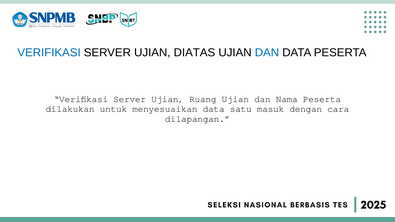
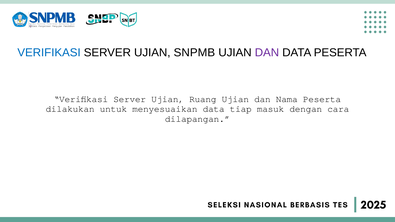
DIATAS: DIATAS -> SNPMB (194, 52)
DAN colour: blue -> purple (267, 52)
satu: satu -> tiap (241, 109)
